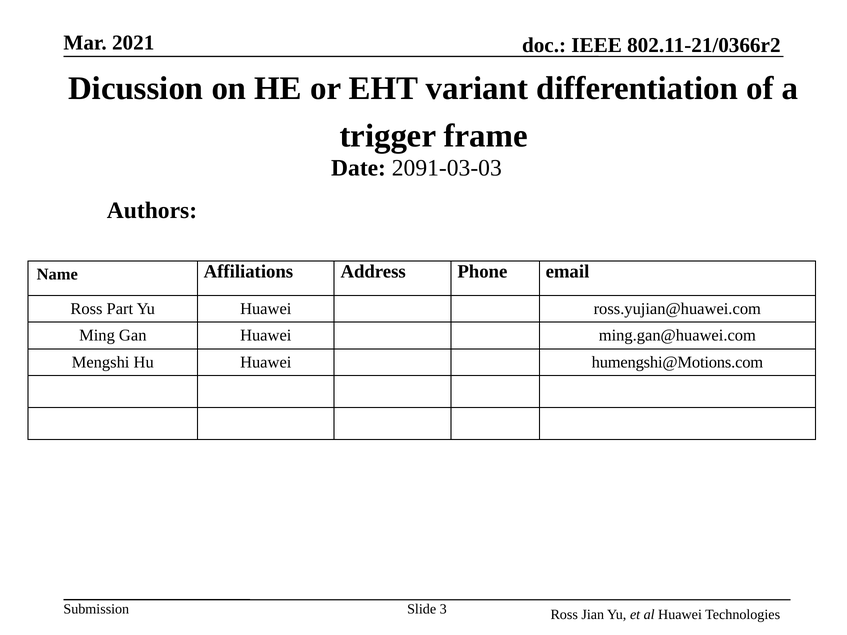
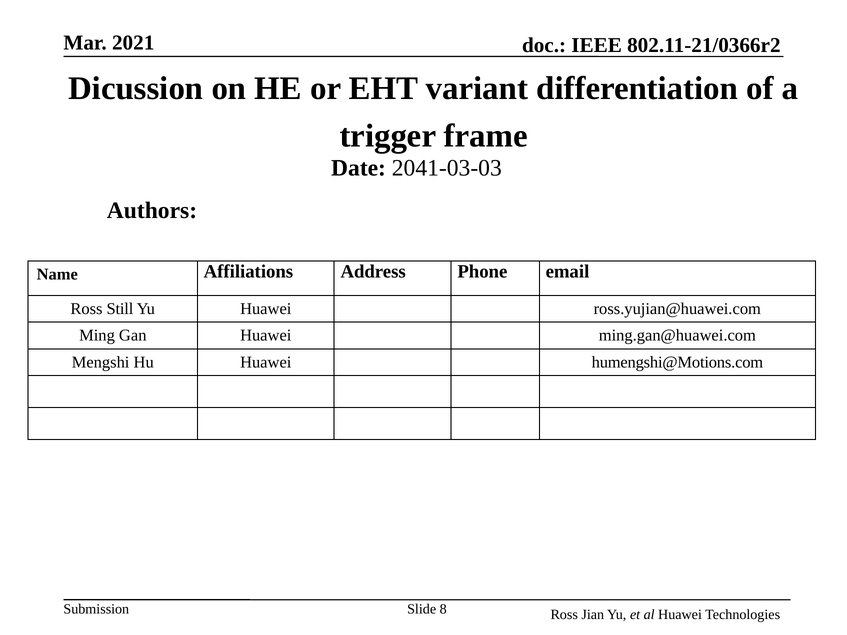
2091-03-03: 2091-03-03 -> 2041-03-03 (447, 168)
Part: Part -> Still (120, 309)
3: 3 -> 8 (443, 609)
